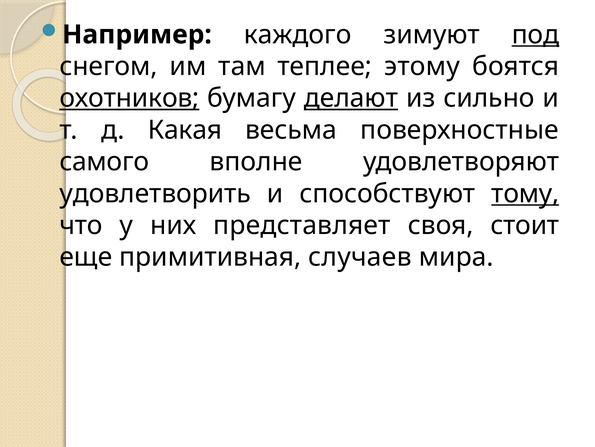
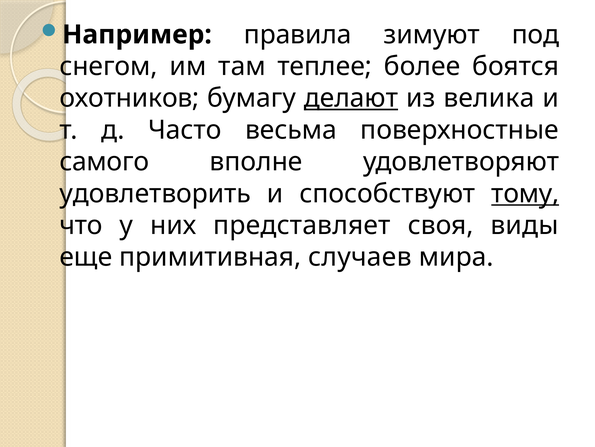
каждого: каждого -> правила (298, 35)
под underline: present -> none (536, 35)
этому: этому -> более (422, 66)
охотников underline: present -> none (129, 98)
сильно: сильно -> велика (489, 98)
Какая: Какая -> Часто (185, 130)
стоит: стоит -> виды (525, 225)
